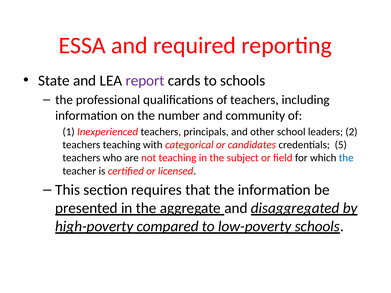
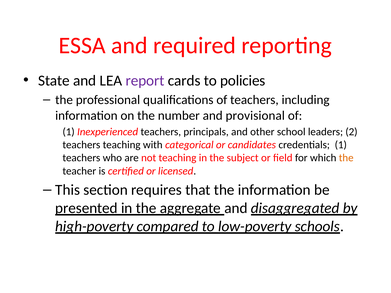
to schools: schools -> policies (243, 81)
community: community -> provisional (255, 116)
credentials 5: 5 -> 1 (341, 145)
the colour: blue -> orange (346, 158)
